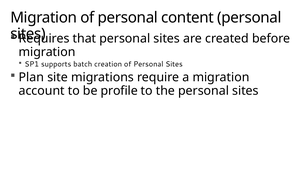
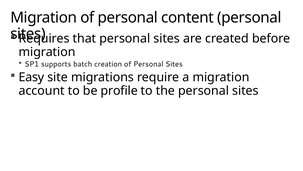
Plan: Plan -> Easy (31, 77)
